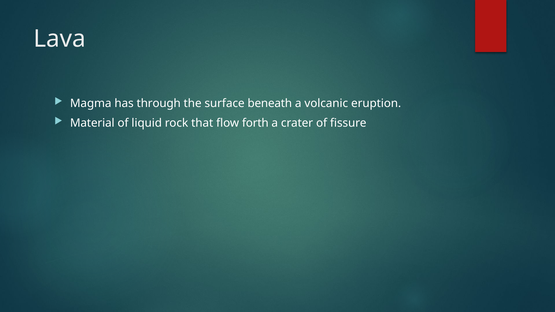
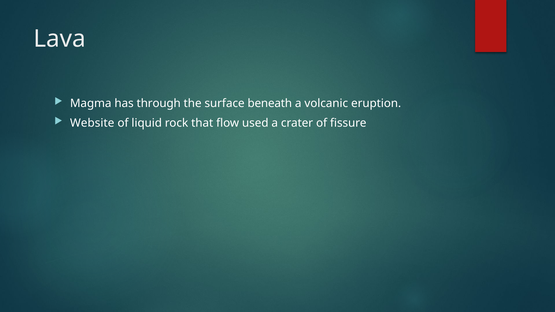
Material: Material -> Website (92, 123)
forth: forth -> used (255, 123)
